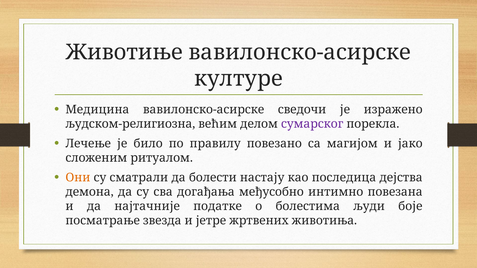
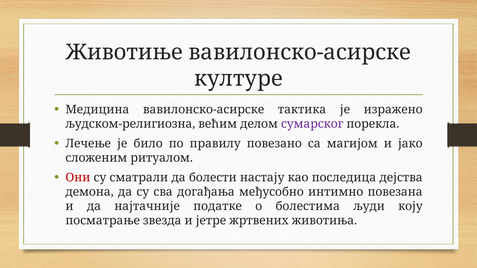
сведочи: сведочи -> тактика (302, 110)
Они colour: orange -> red (78, 178)
боје: боје -> коју (410, 206)
